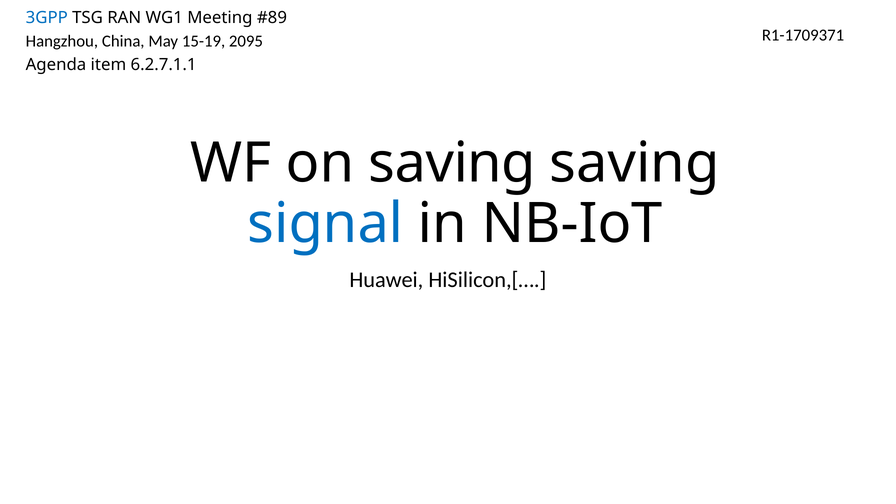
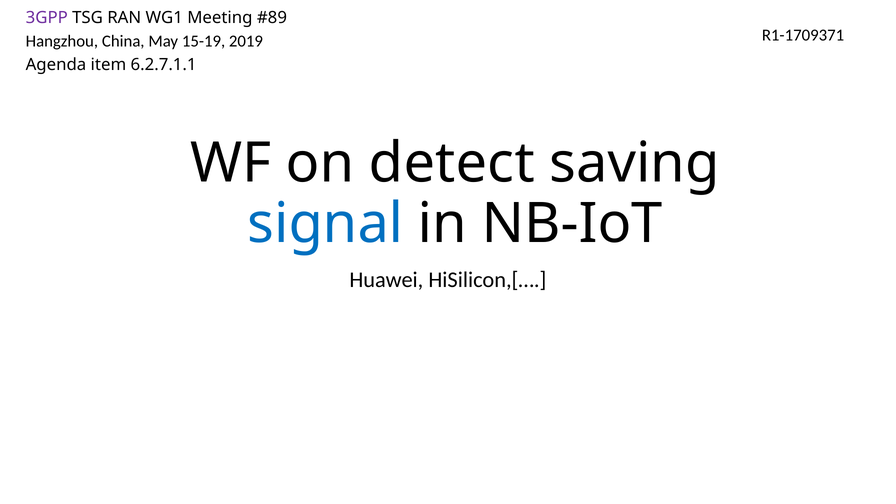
3GPP colour: blue -> purple (47, 18)
2095: 2095 -> 2019 (246, 41)
on saving: saving -> detect (452, 164)
